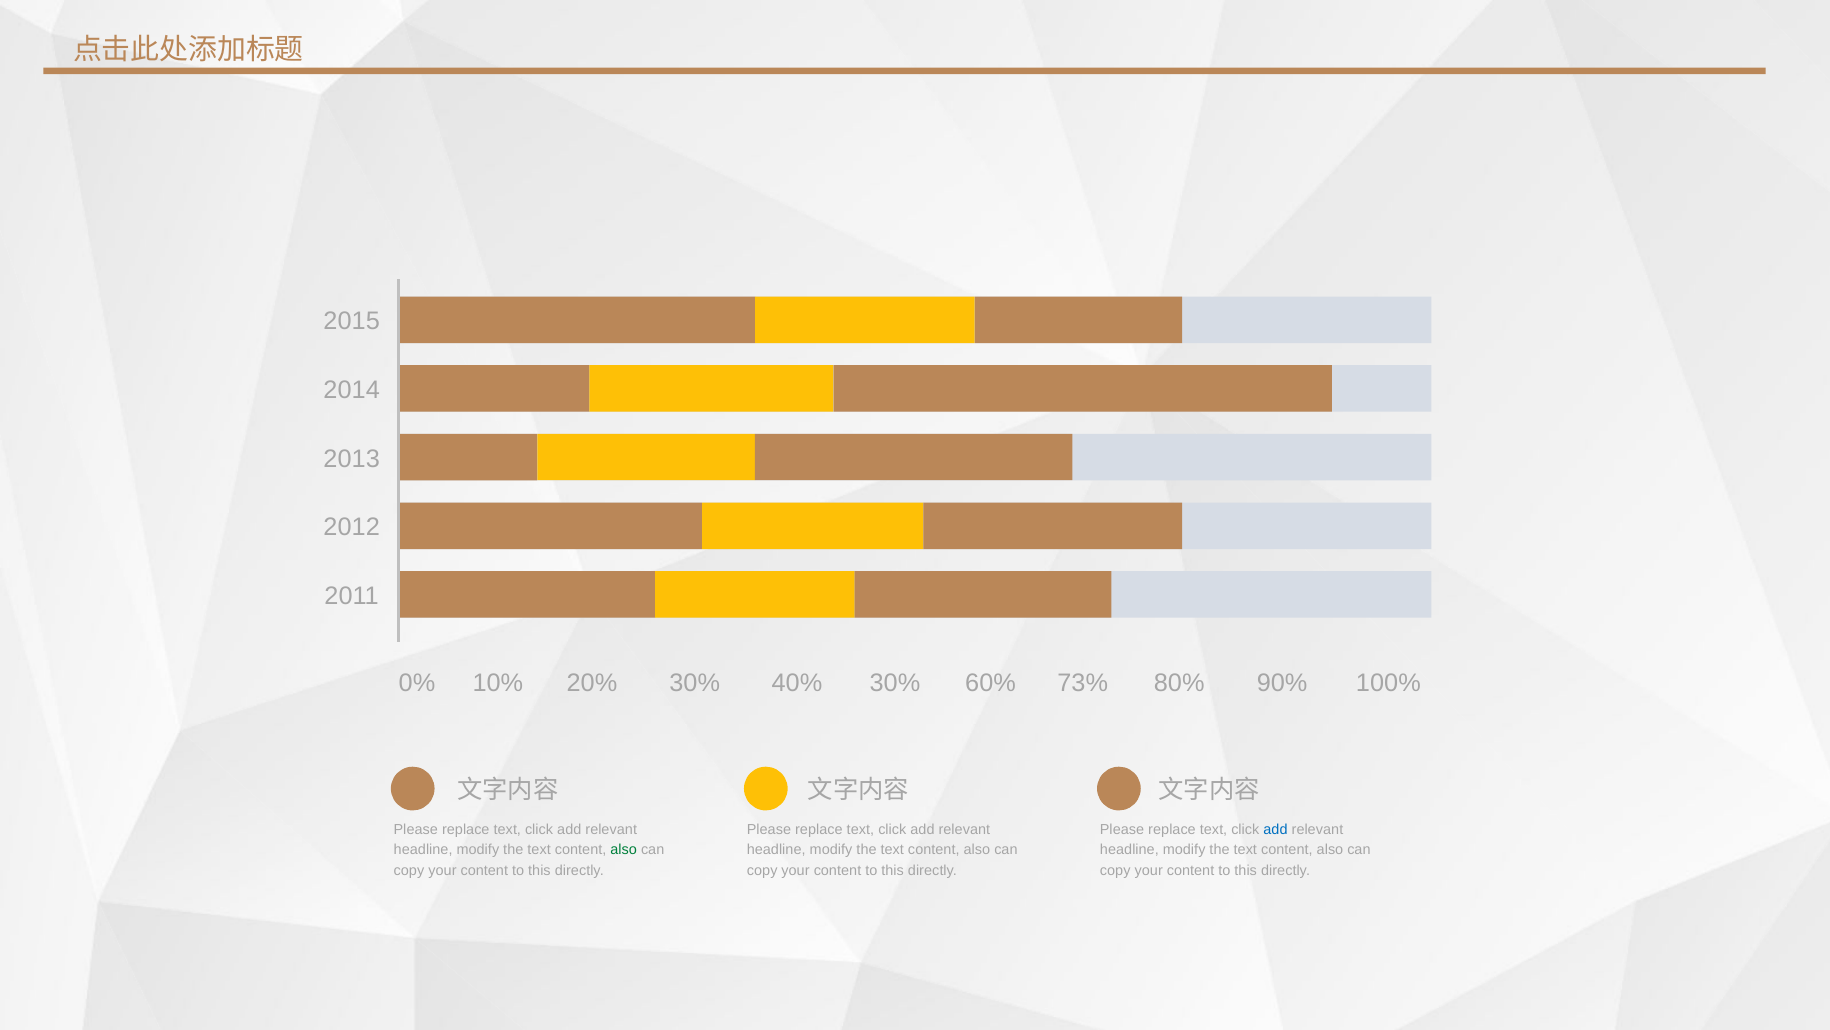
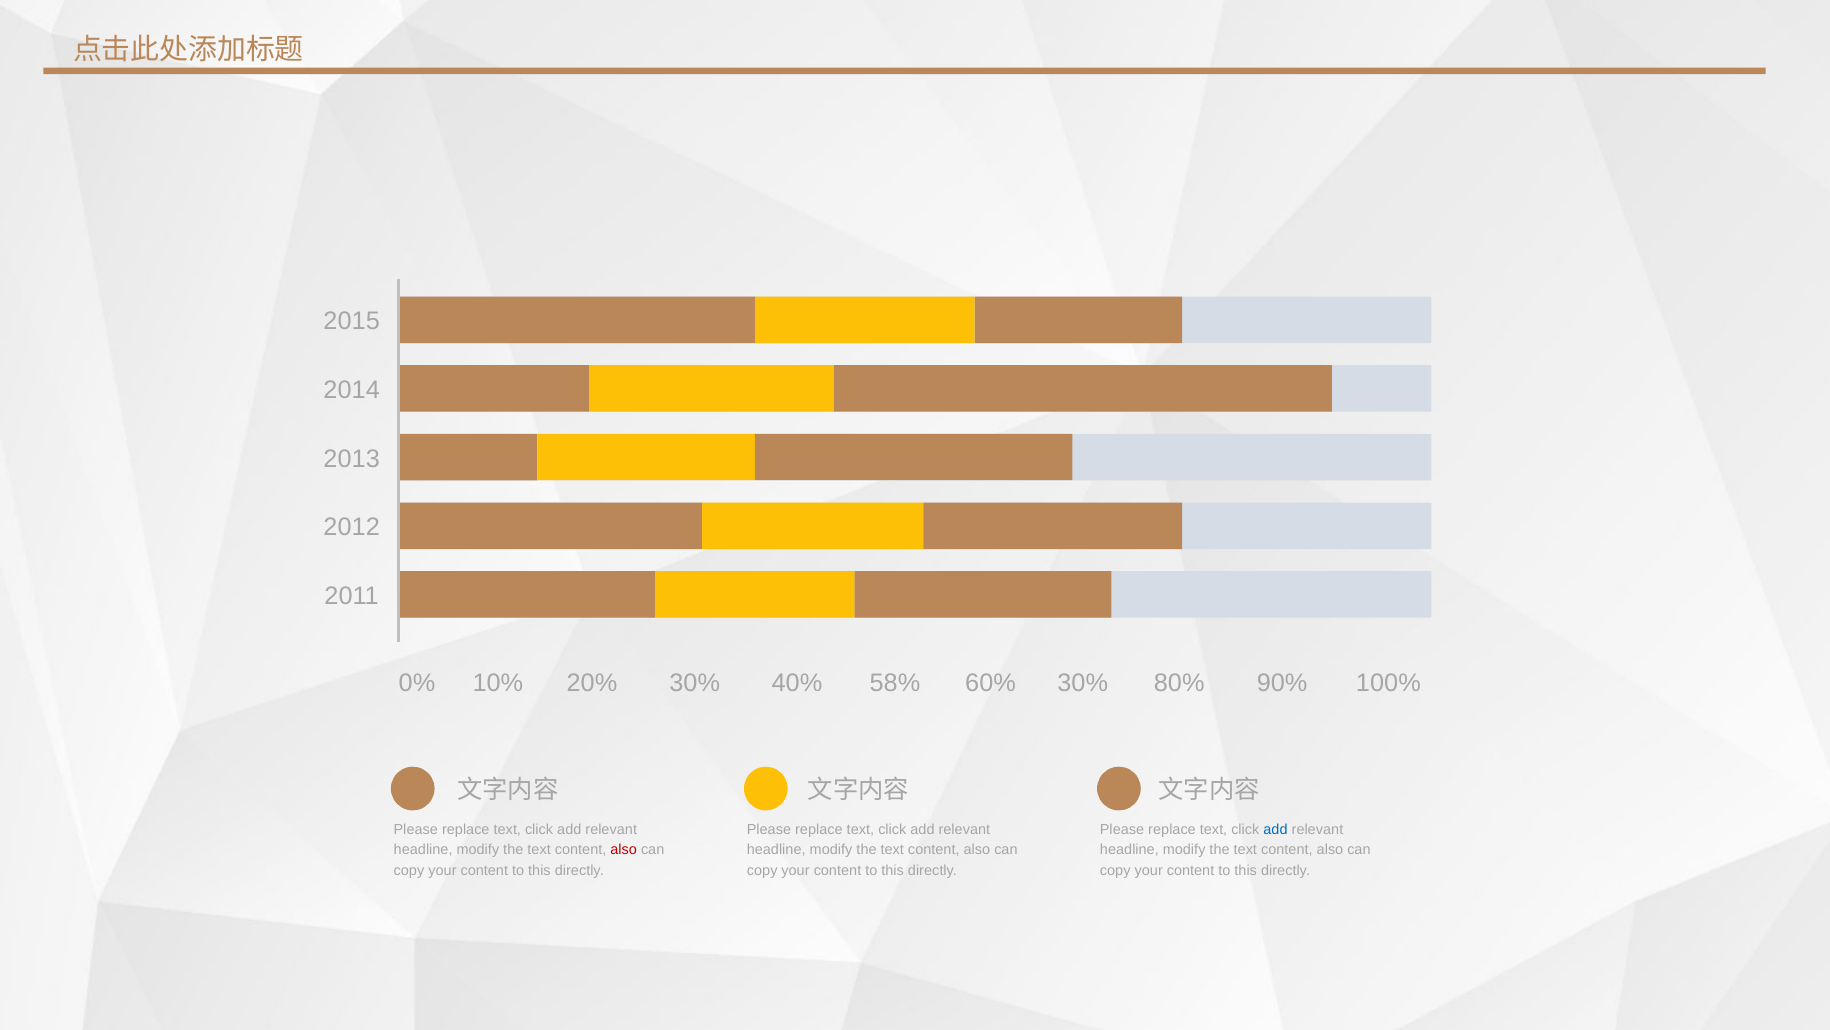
40% 30%: 30% -> 58% (895, 682)
20% 73%: 73% -> 30% (1083, 682)
also colour: green -> red (624, 849)
